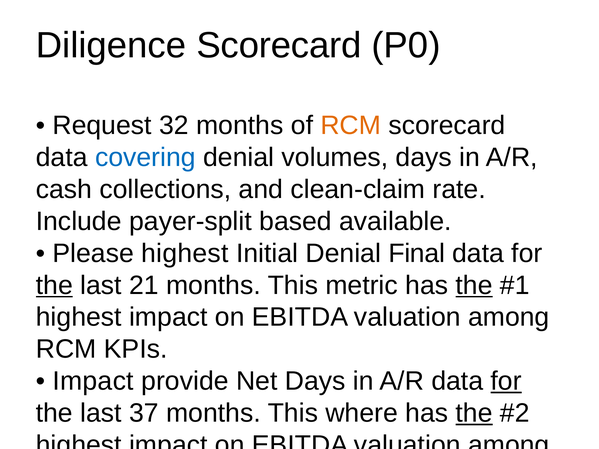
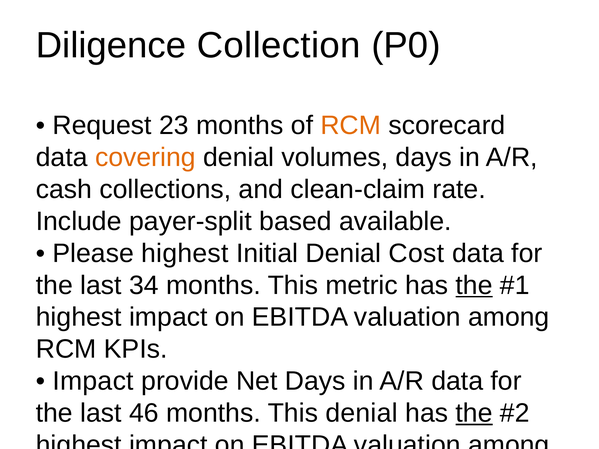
Diligence Scorecard: Scorecard -> Collection (279, 45)
32: 32 -> 23 (174, 126)
covering colour: blue -> orange (145, 158)
Denial Final: Final -> Cost (416, 253)
the underline: present -> none (54, 285)
21: 21 -> 34 (144, 285)
for underline: present -> none (506, 381)
37: 37 -> 46 (144, 413)
This where: where -> denial (362, 413)
